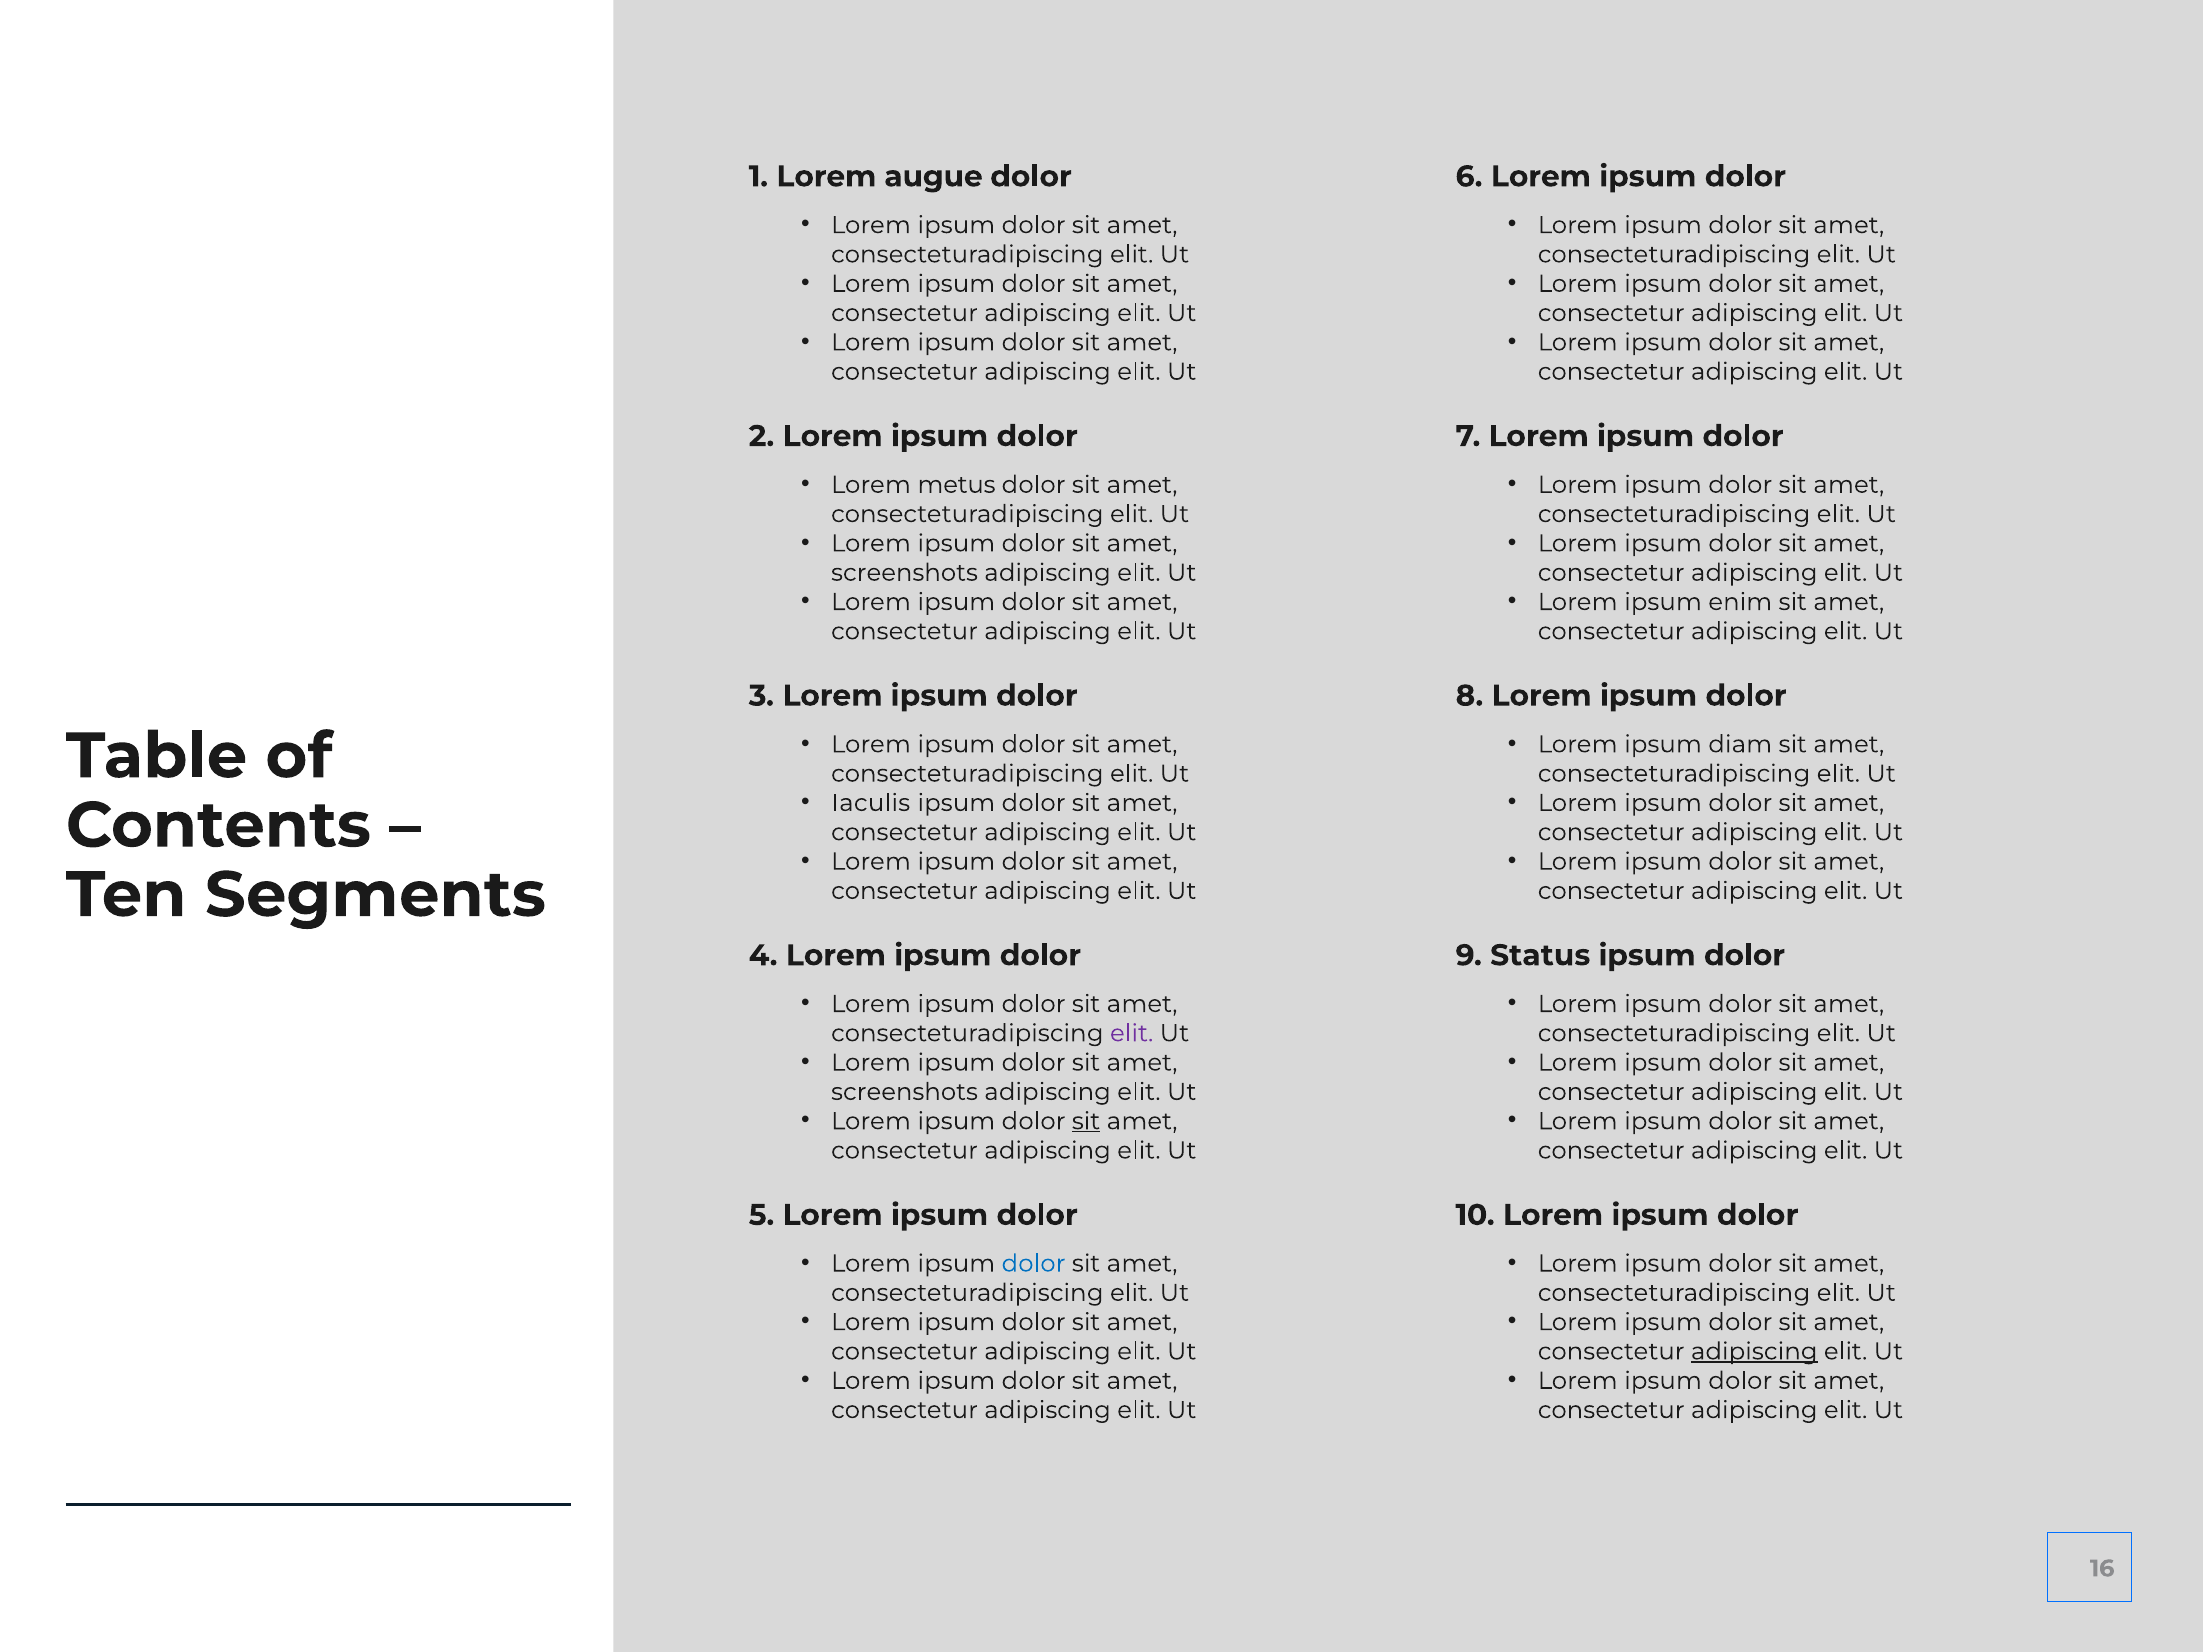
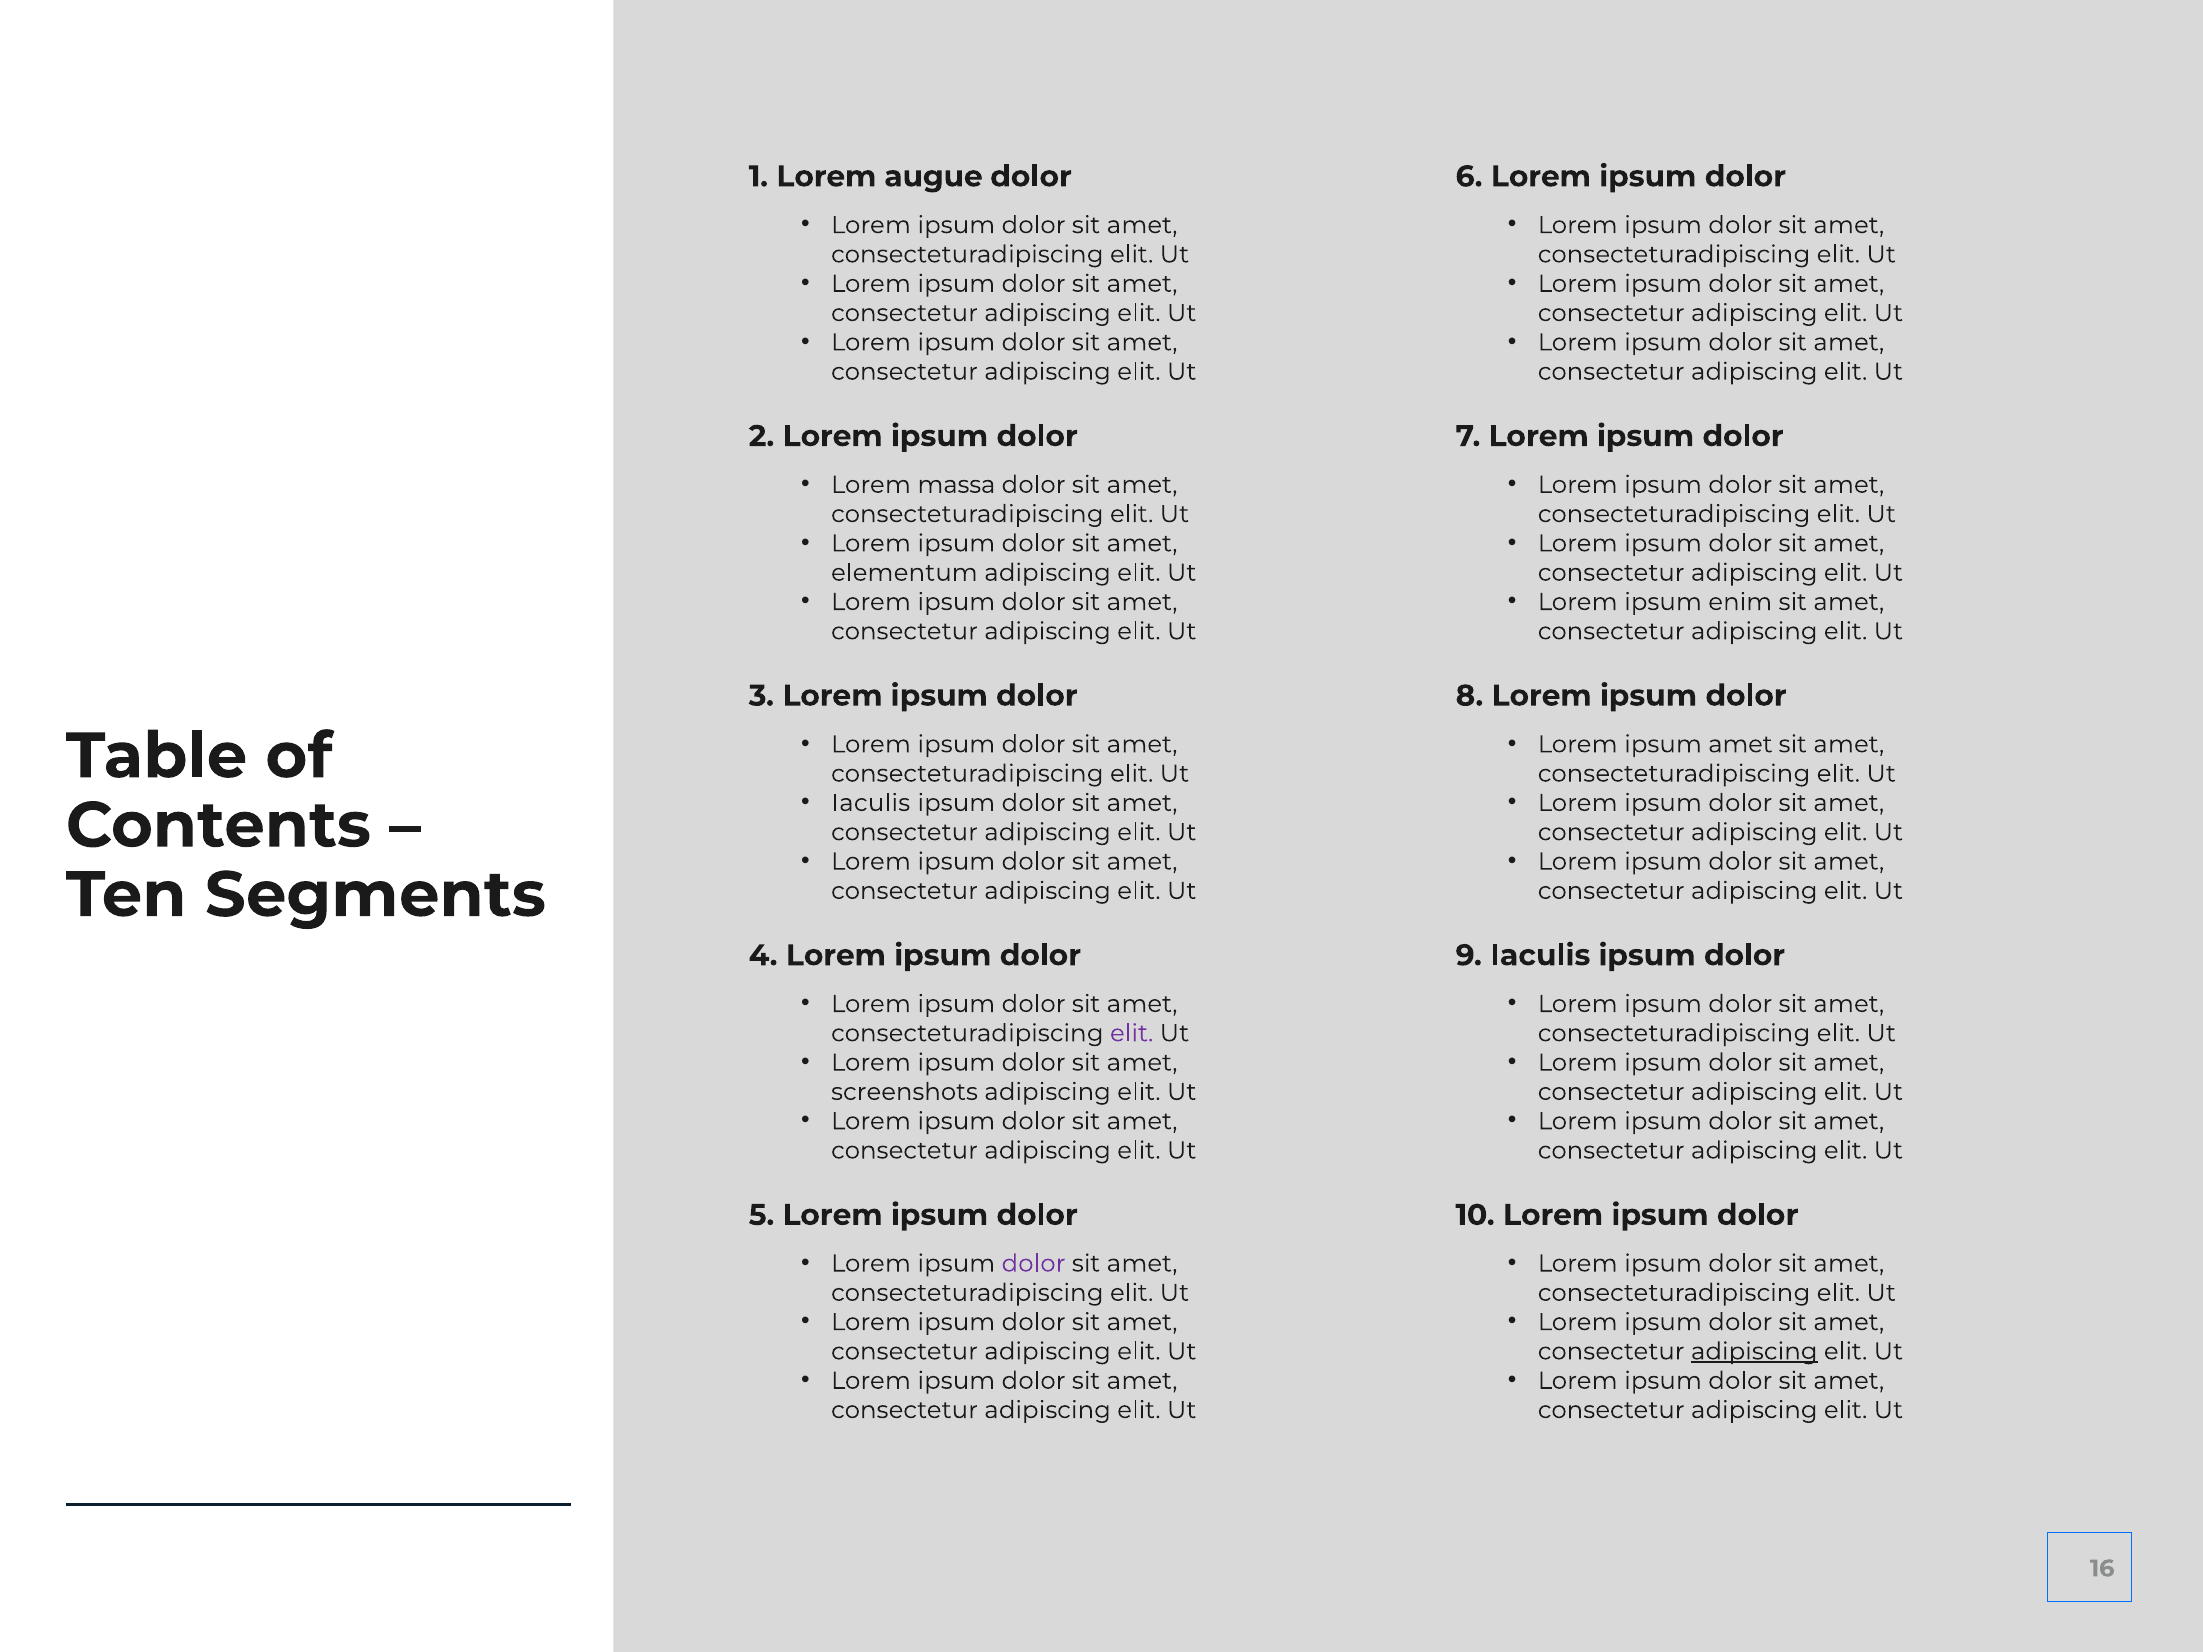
metus: metus -> massa (956, 485)
screenshots: screenshots -> elementum (904, 573)
ipsum diam: diam -> amet (1740, 744)
9 Status: Status -> Iaculis (1540, 956)
sit underline: present -> none (1086, 1121)
dolor colour: blue -> purple (1034, 1264)
